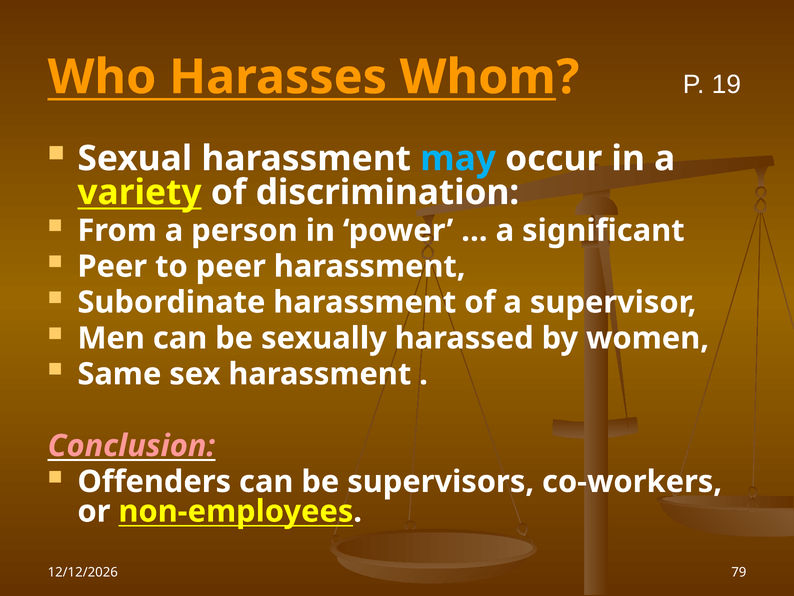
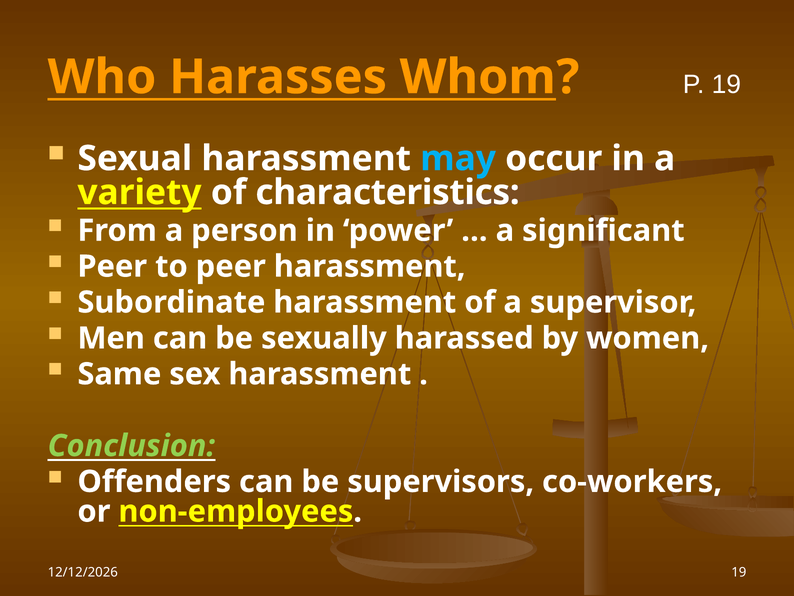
discrimination: discrimination -> characteristics (388, 192)
Conclusion colour: pink -> light green (131, 446)
79: 79 -> 19 (739, 572)
